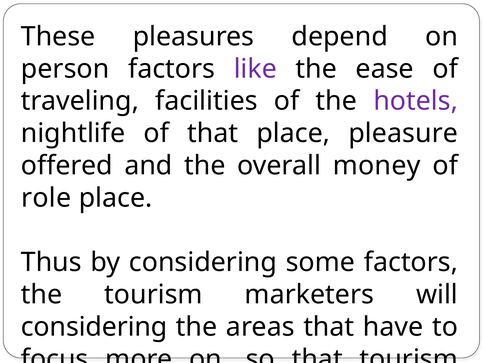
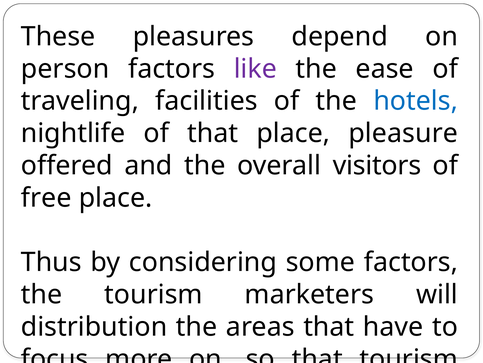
hotels colour: purple -> blue (416, 101)
money: money -> visitors (377, 165)
role: role -> free (46, 197)
considering: considering -> distribution (94, 326)
